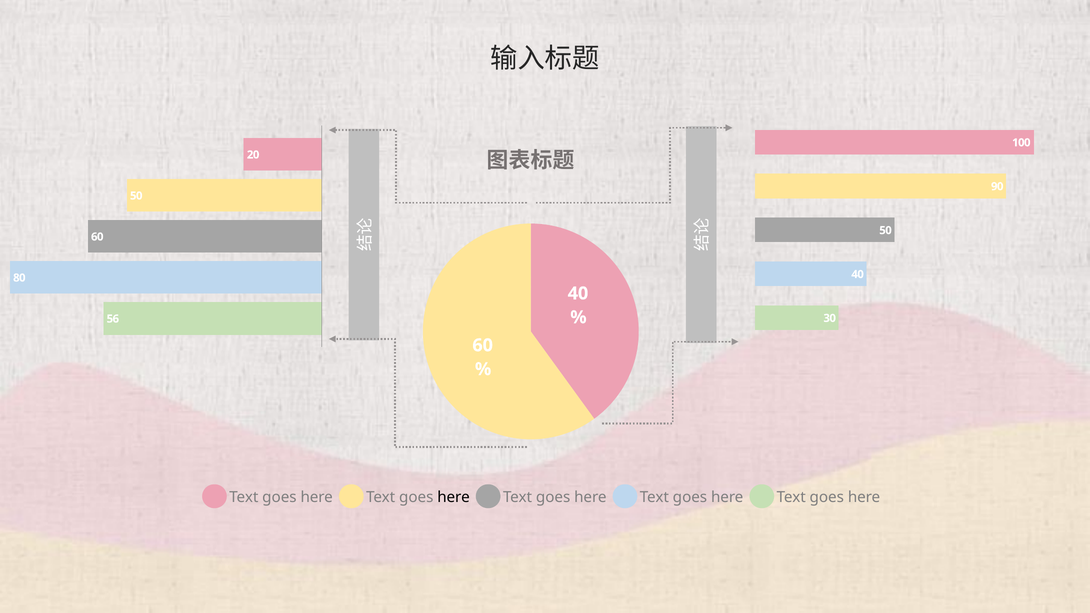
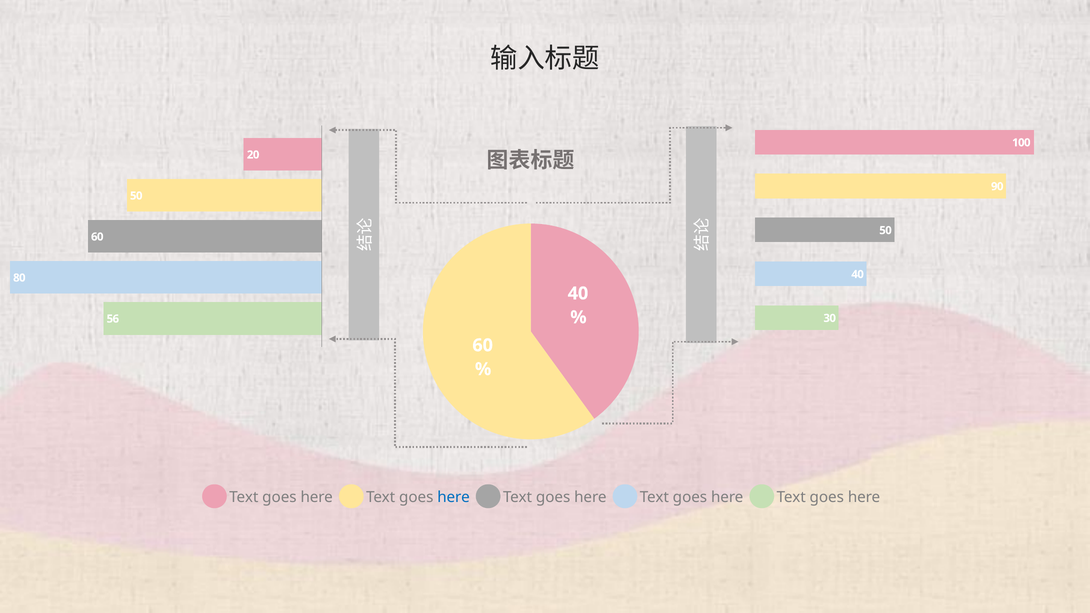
here colour: black -> blue (454, 497)
